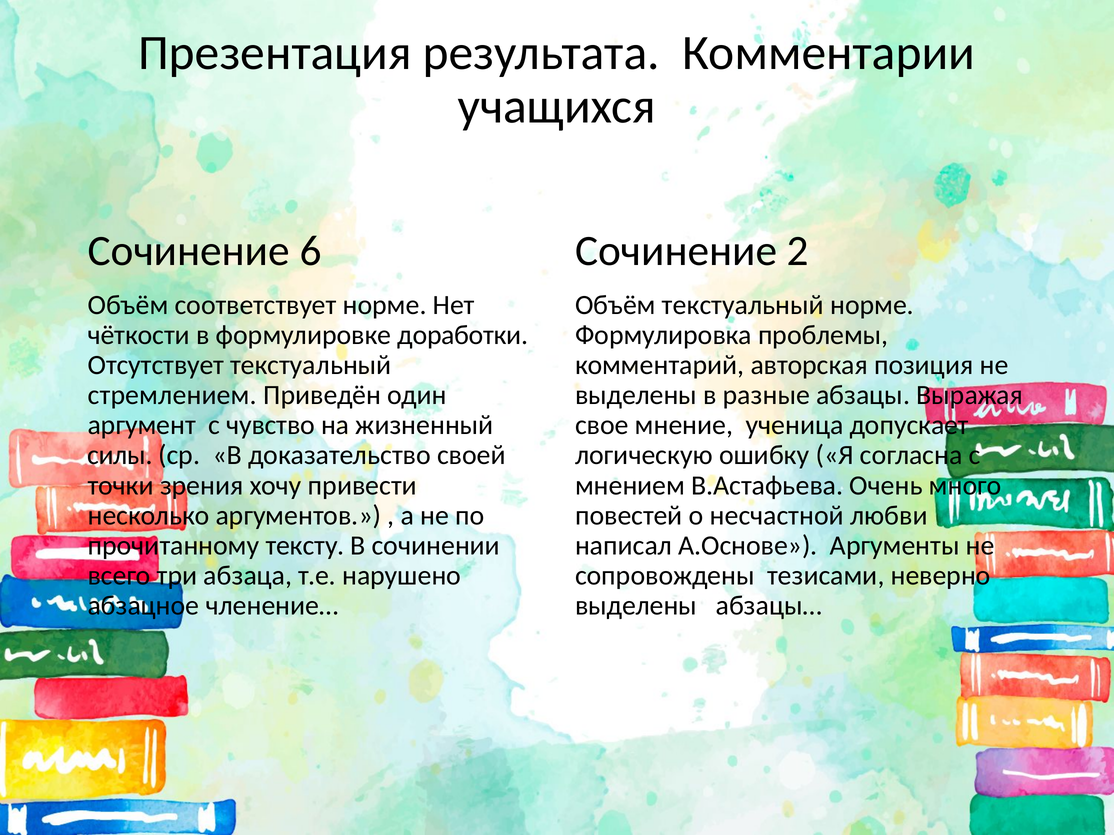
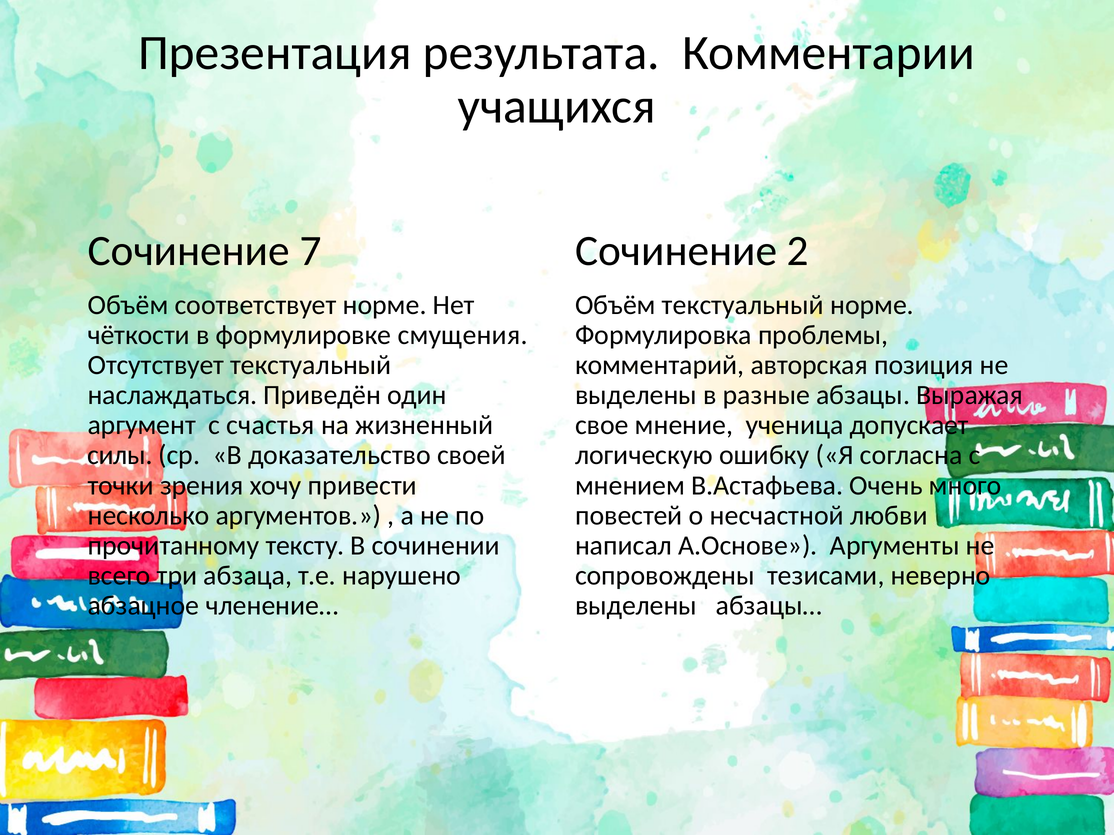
6: 6 -> 7 (311, 251)
доработки: доработки -> смущения (463, 335)
стремлением: стремлением -> наслаждаться (172, 395)
чувство: чувство -> счастья (270, 425)
